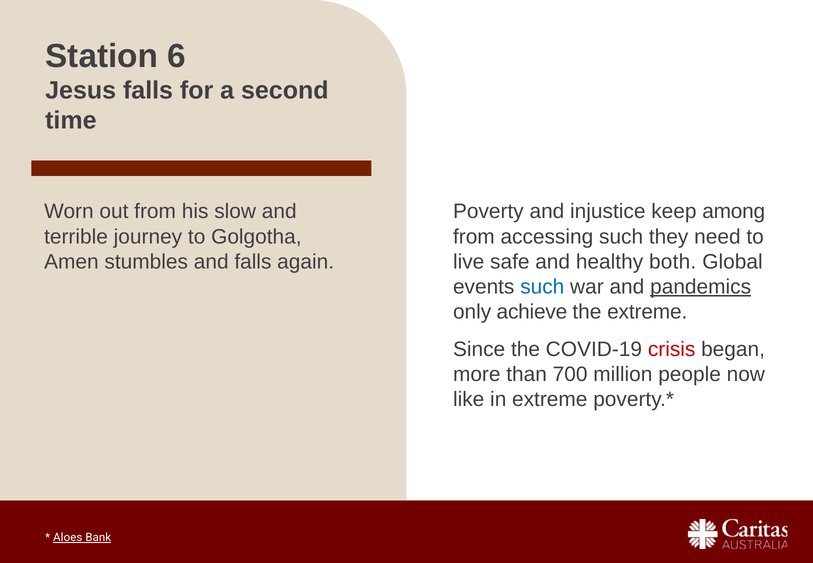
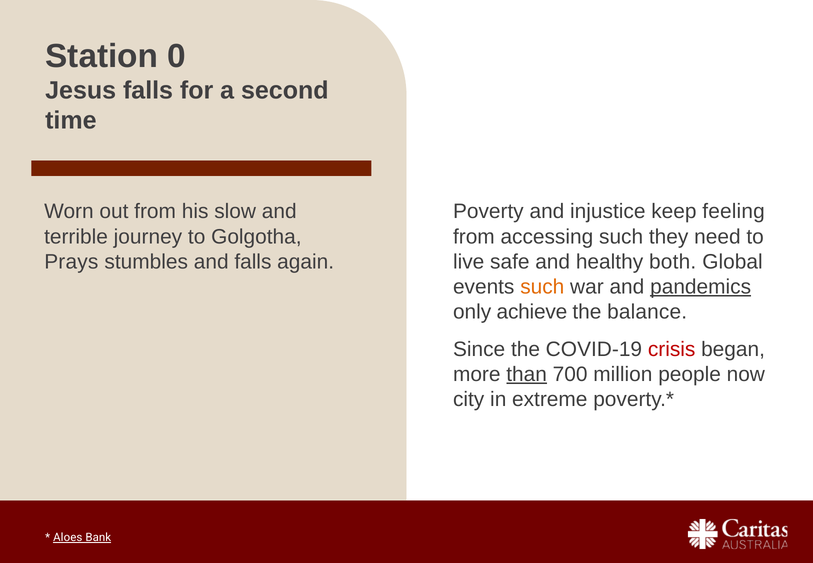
6: 6 -> 0 (177, 56)
among: among -> feeling (734, 212)
Amen: Amen -> Prays (71, 262)
such colour: blue -> orange (542, 287)
the extreme: extreme -> balance (647, 312)
than underline: none -> present (527, 374)
like: like -> city (469, 399)
